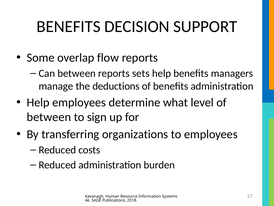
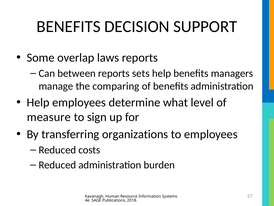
flow: flow -> laws (108, 57)
deductions: deductions -> comparing (116, 86)
between: between -> measure (49, 117)
